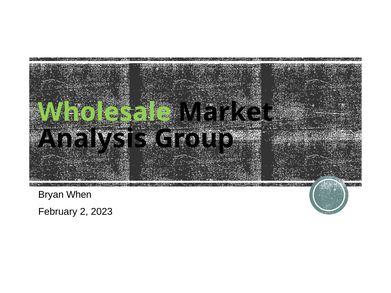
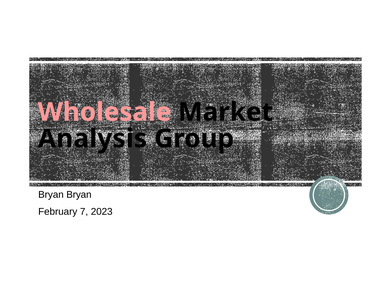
Wholesale colour: light green -> pink (104, 112)
Bryan When: When -> Bryan (79, 195)
2: 2 -> 7 (84, 212)
